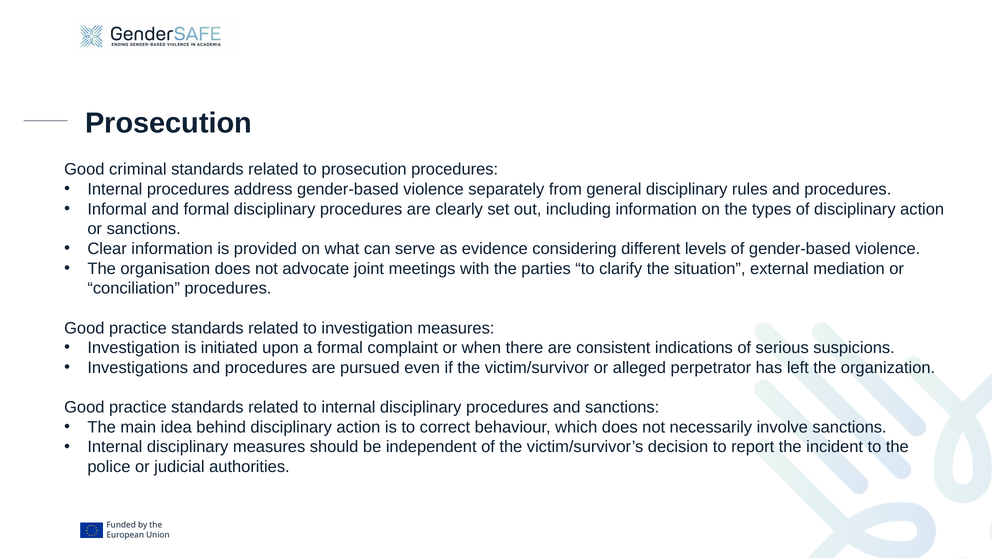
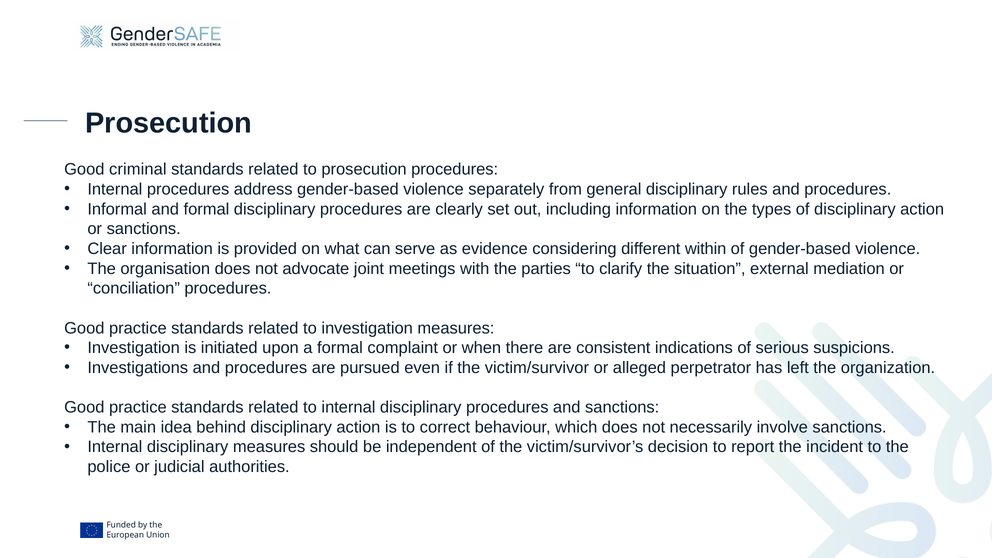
levels: levels -> within (706, 249)
